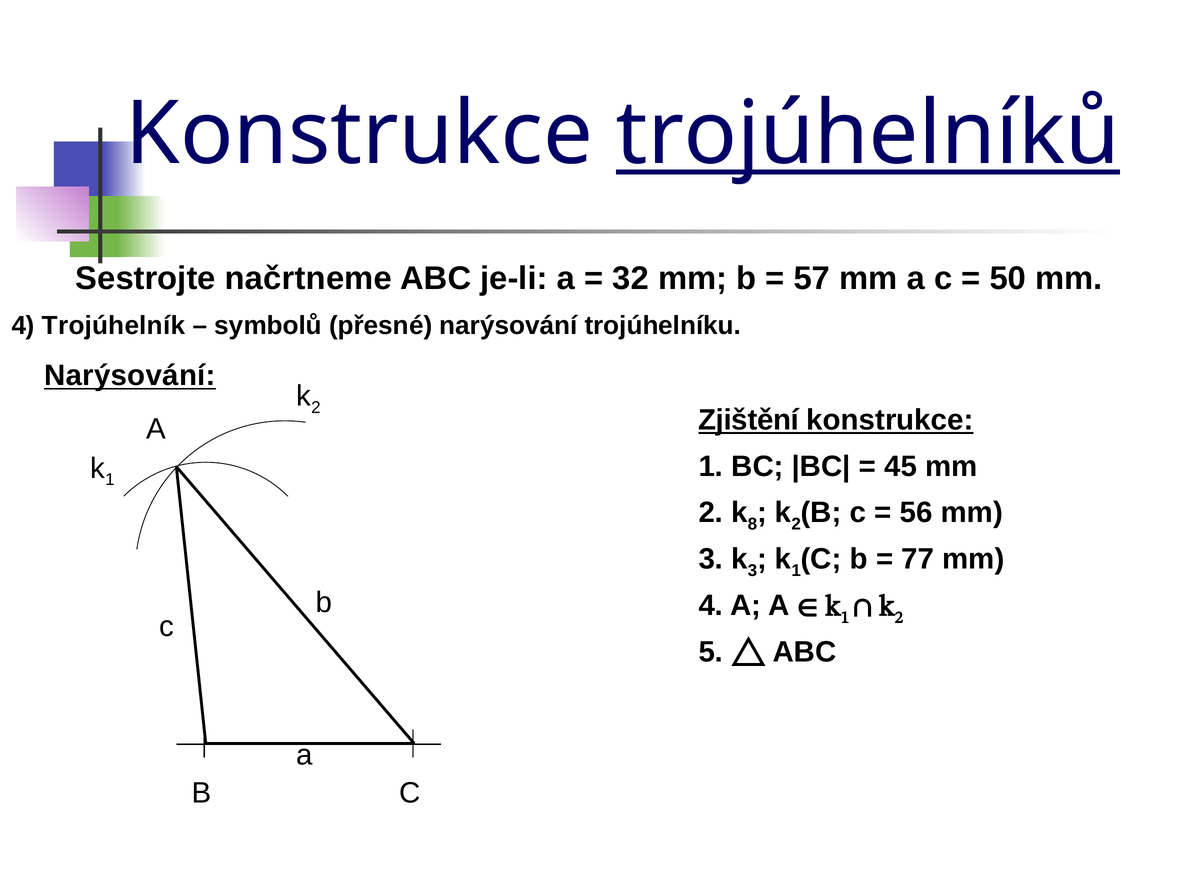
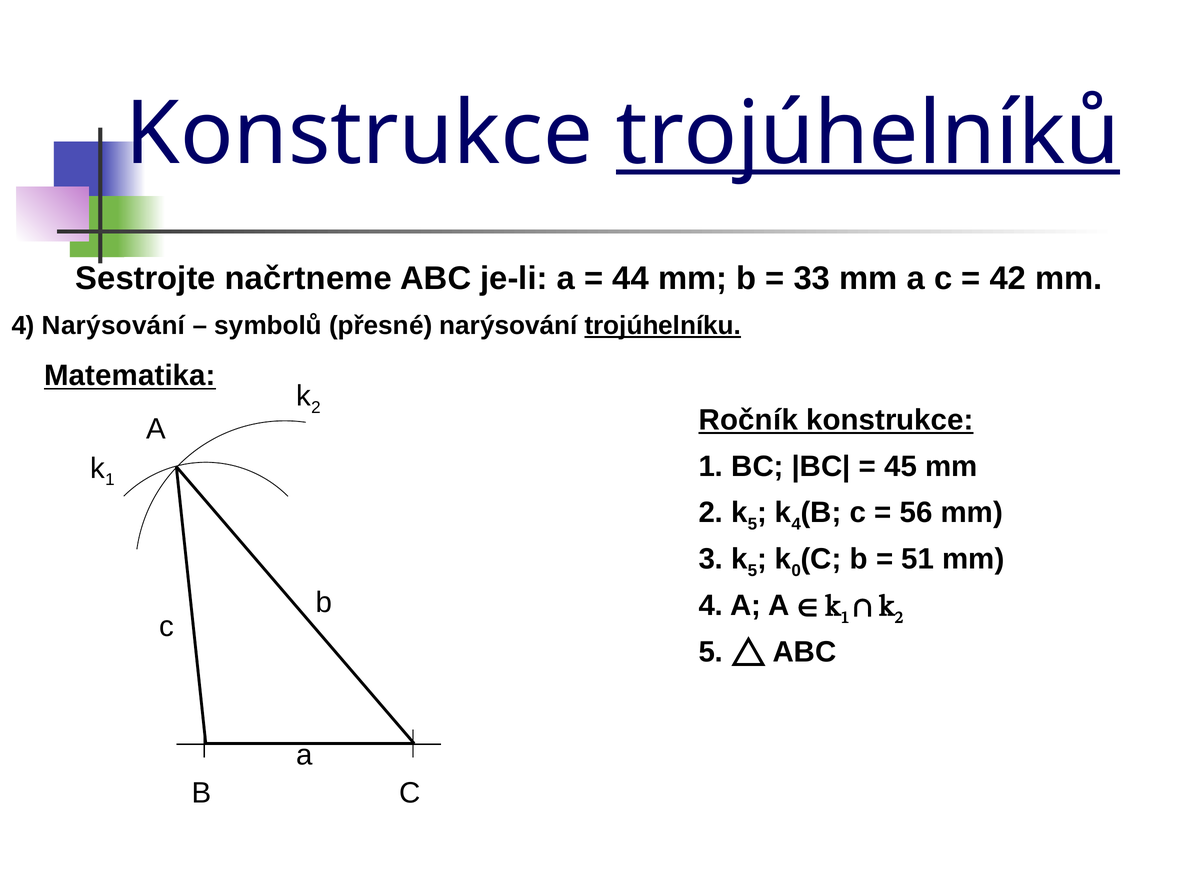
32: 32 -> 44 (631, 279)
57: 57 -> 33 (812, 279)
50: 50 -> 42 (1008, 279)
4 Trojúhelník: Trojúhelník -> Narýsování (114, 326)
trojúhelníku underline: none -> present (663, 326)
Narýsování: Narýsování -> Matematika (130, 376)
Zjištění: Zjištění -> Ročník (748, 420)
8: 8 -> 5 (752, 524)
2: 2 -> 4 (796, 524)
3: 3 -> 5 (752, 571)
1: 1 -> 0 (796, 571)
77: 77 -> 51 (918, 559)
